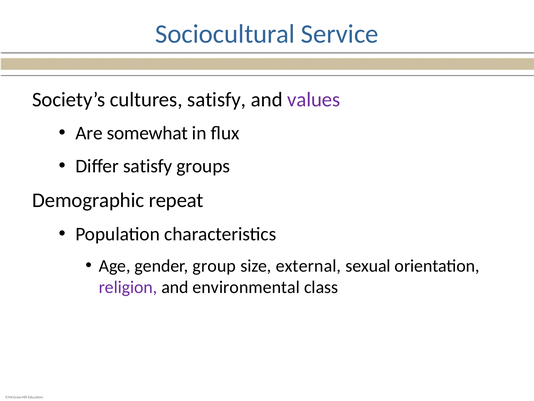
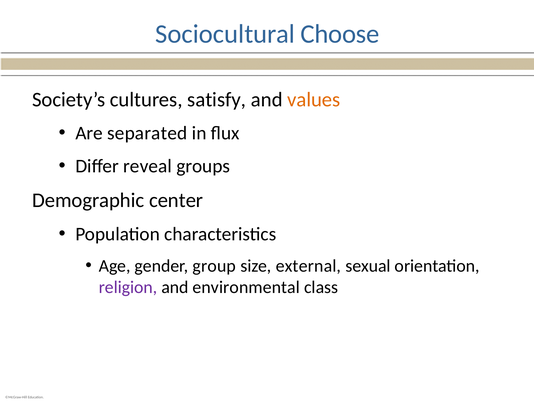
Service: Service -> Choose (340, 34)
values colour: purple -> orange (314, 99)
somewhat: somewhat -> separated (147, 133)
Differ satisfy: satisfy -> reveal (148, 166)
repeat: repeat -> center (176, 200)
